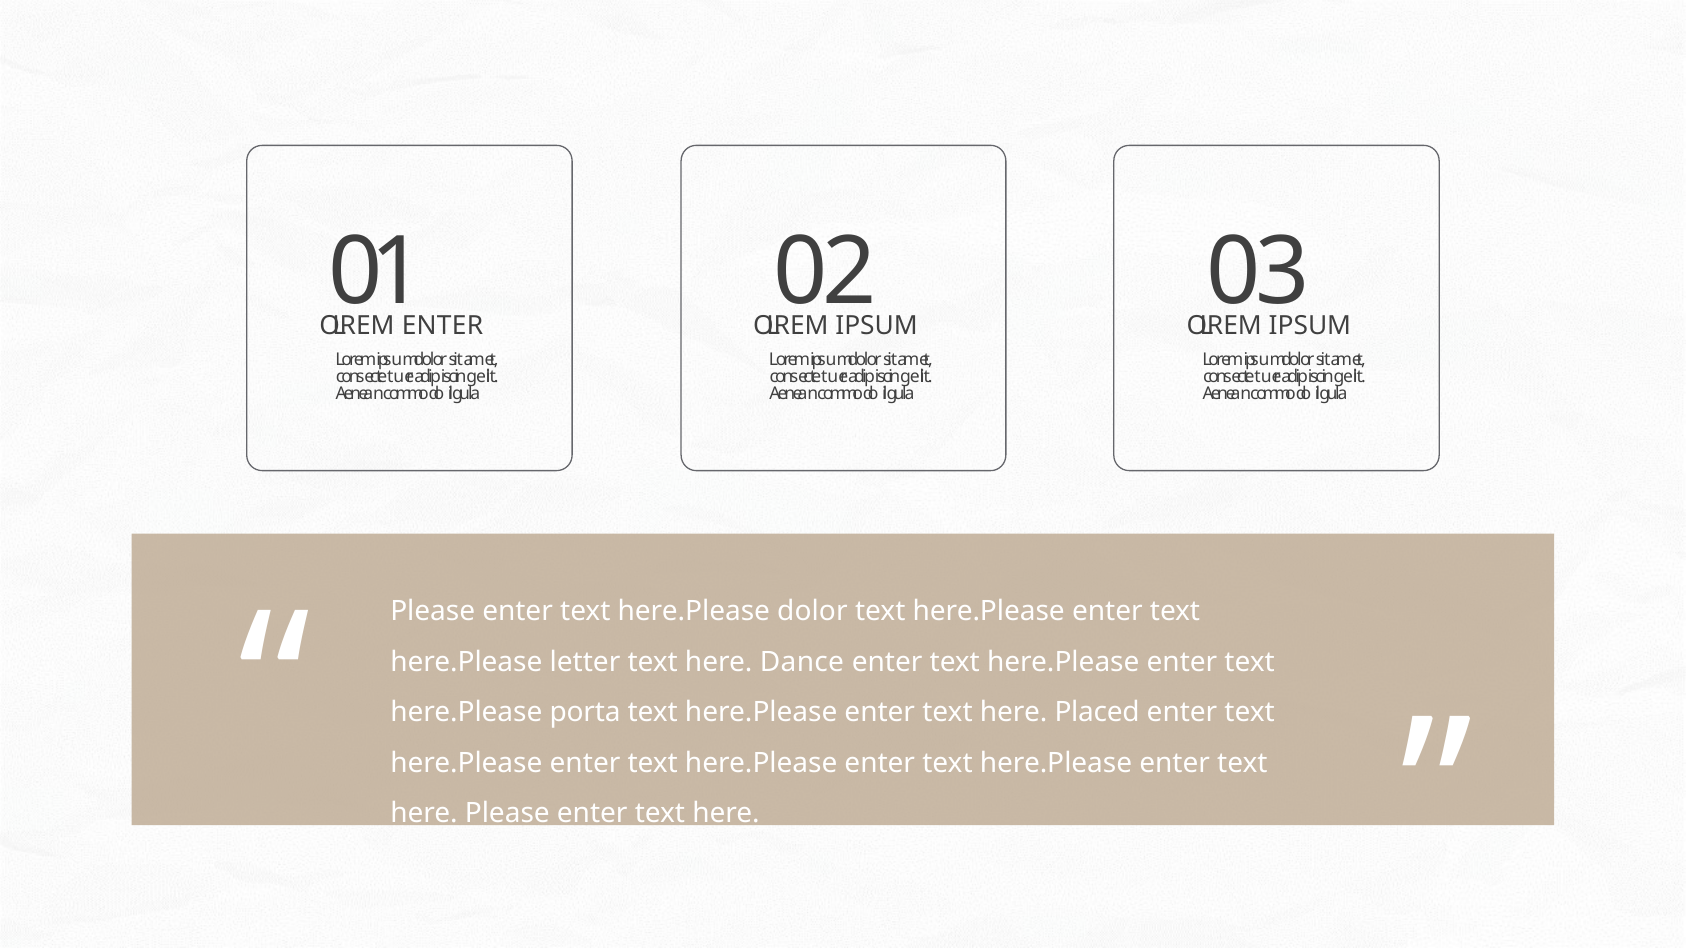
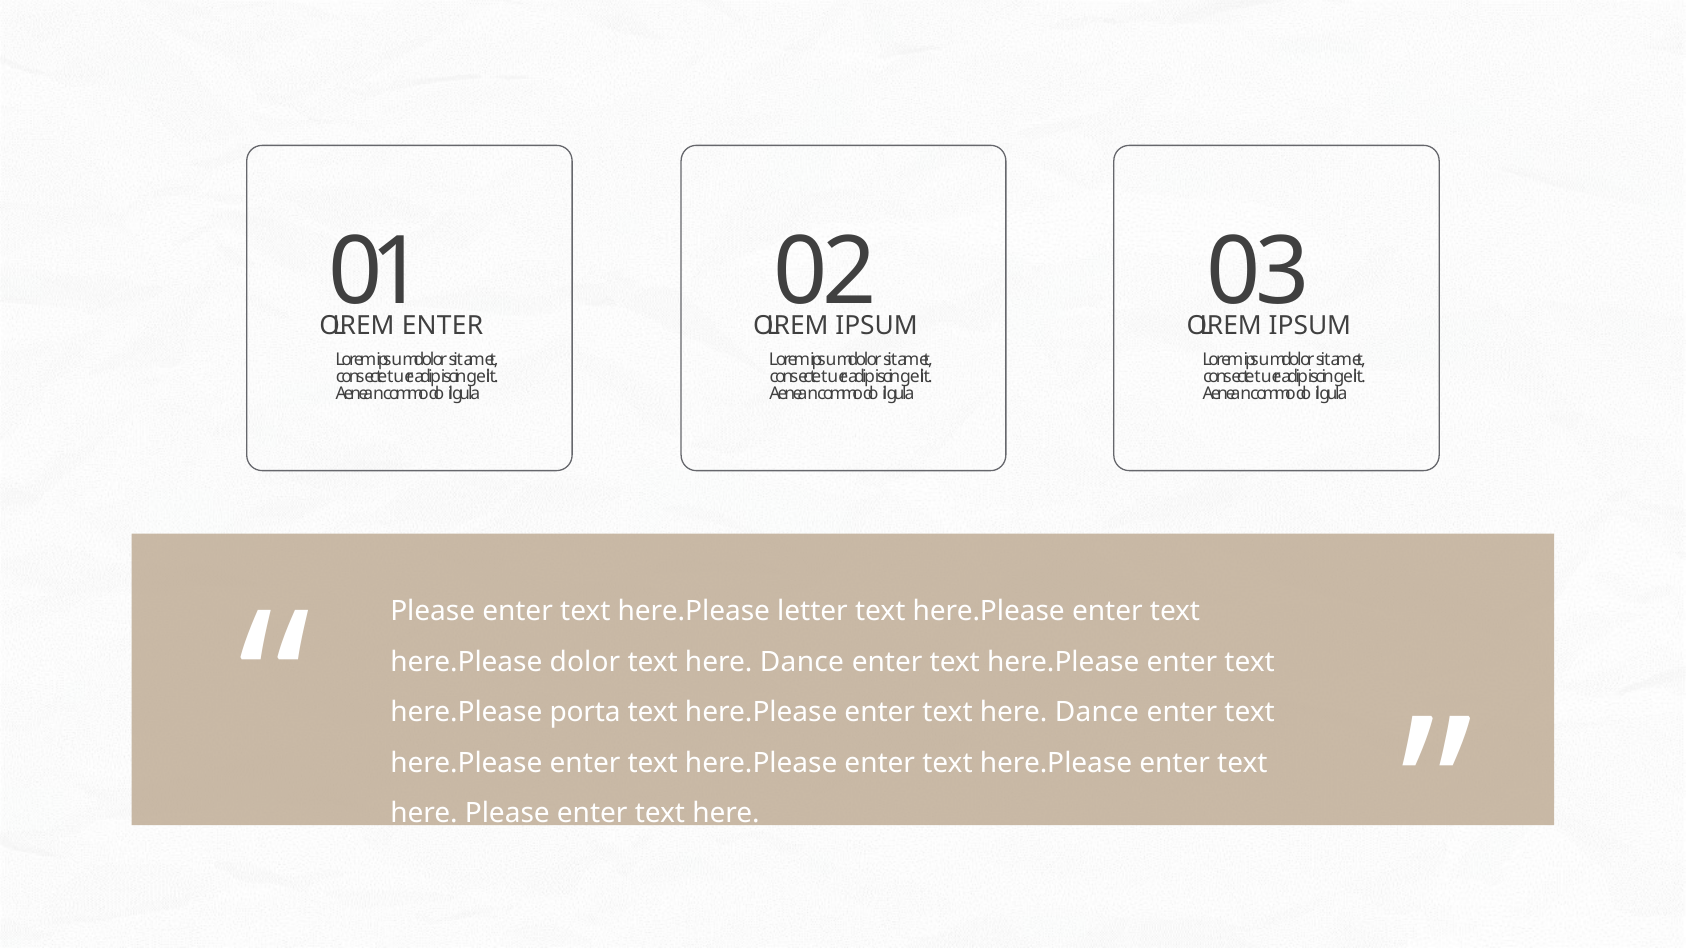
dolor: dolor -> letter (812, 612)
letter: letter -> dolor (585, 662)
enter text here Placed: Placed -> Dance (1097, 713)
